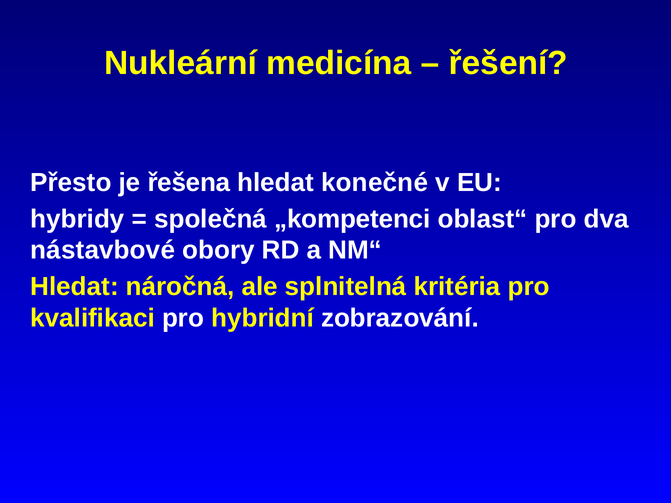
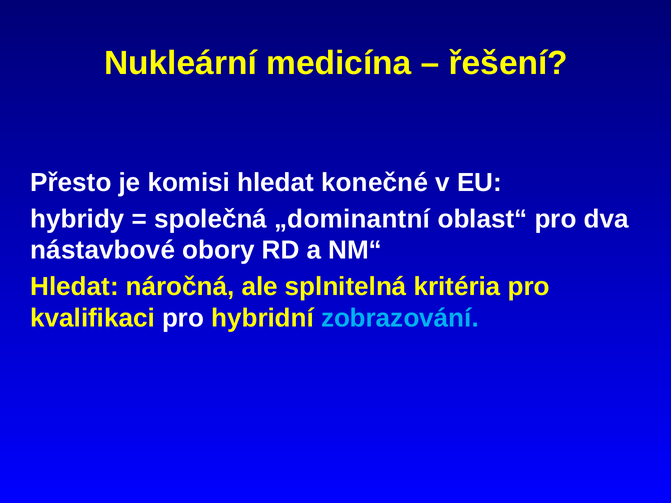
řešena: řešena -> komisi (189, 183)
„kompetenci: „kompetenci -> „dominantní (352, 219)
zobrazování colour: white -> light blue (400, 318)
